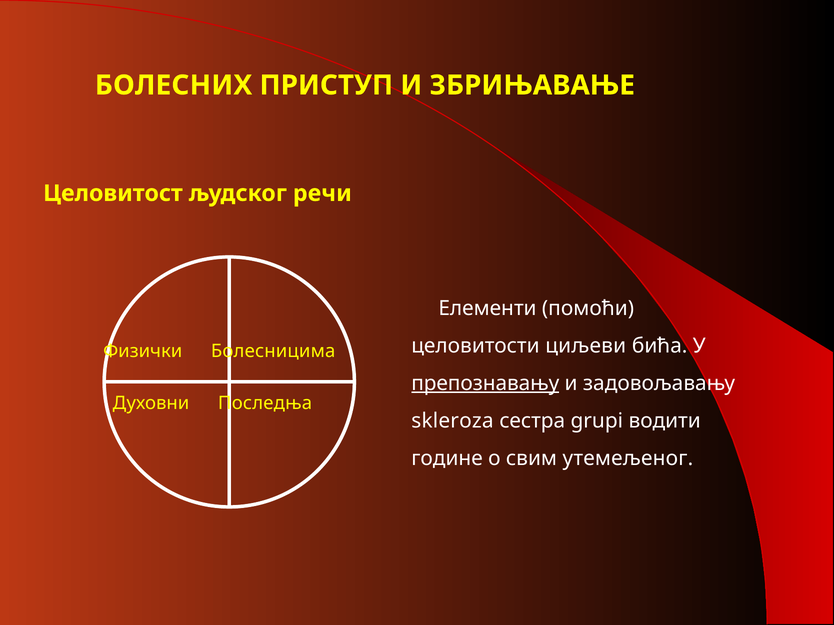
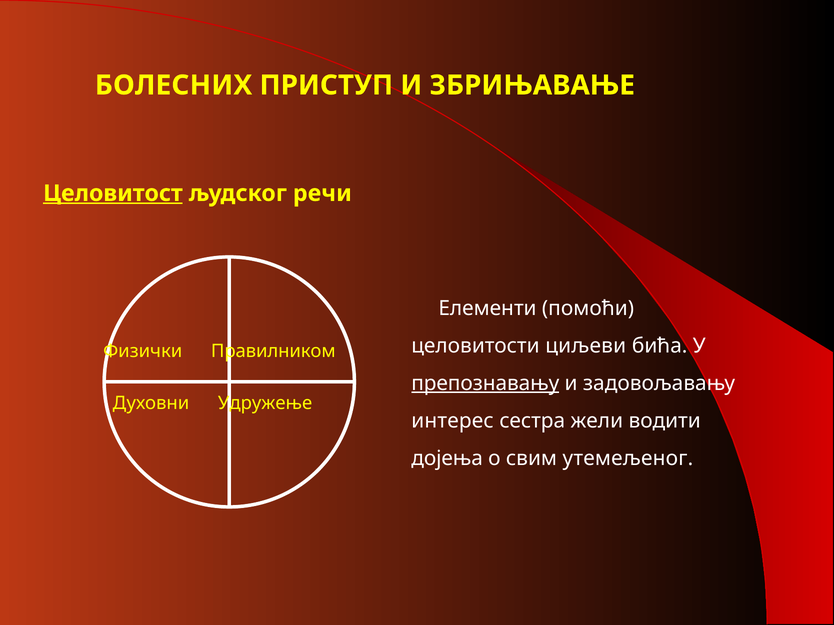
Целовитост underline: none -> present (113, 193)
Болесницима: Болесницима -> Правилником (273, 352)
Последња: Последња -> Удружење (265, 404)
skleroza: skleroza -> интерес (453, 421)
grupi: grupi -> жели (597, 421)
године: године -> дојења (447, 459)
